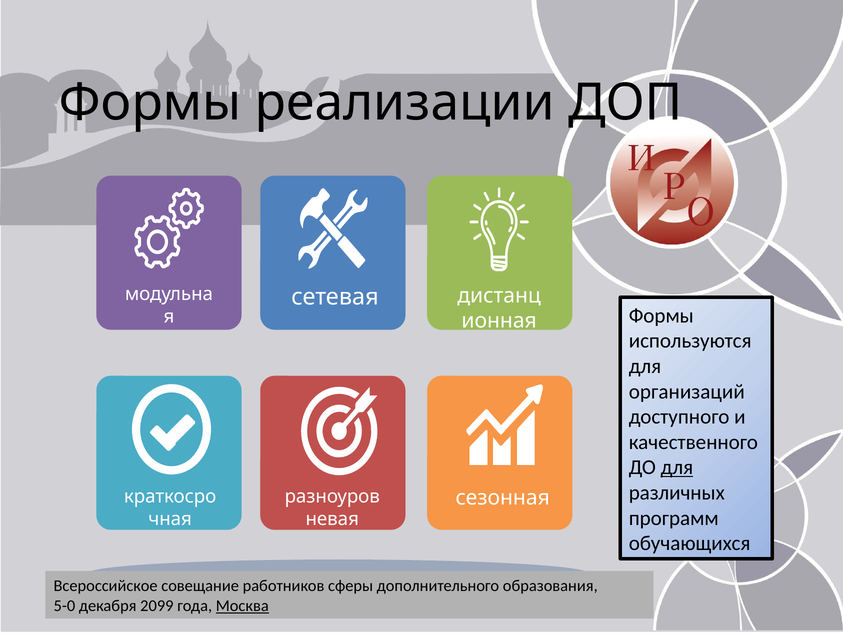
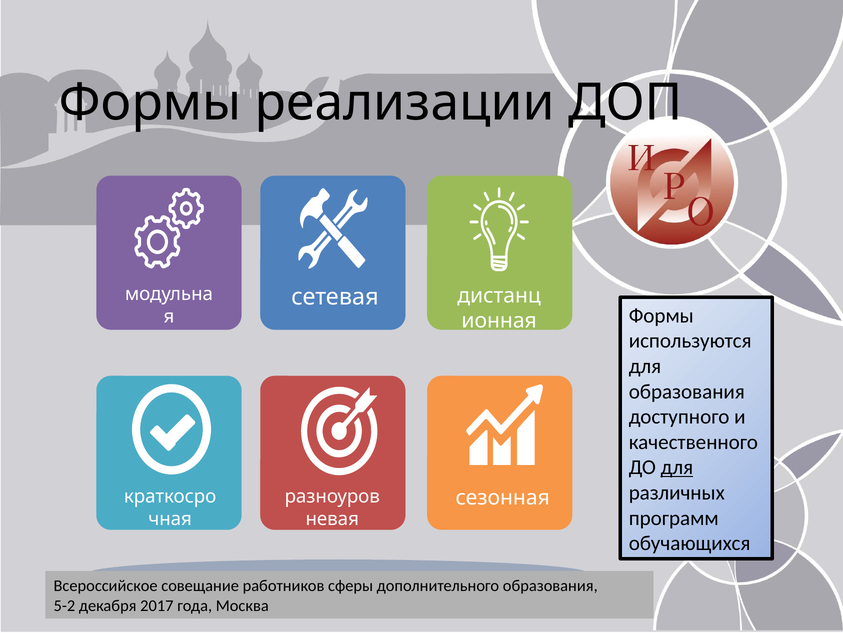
организаций: организаций -> образования (687, 391)
5-0: 5-0 -> 5-2 (64, 605)
2099: 2099 -> 2017 (157, 605)
Москва underline: present -> none (242, 605)
